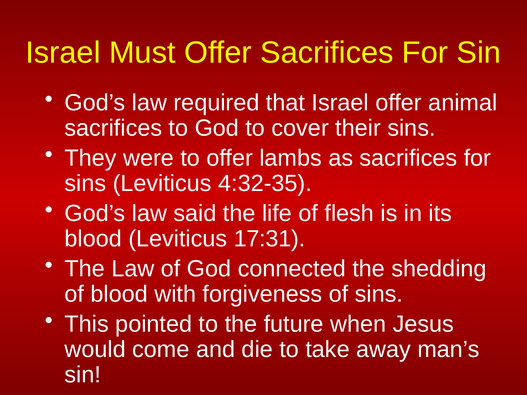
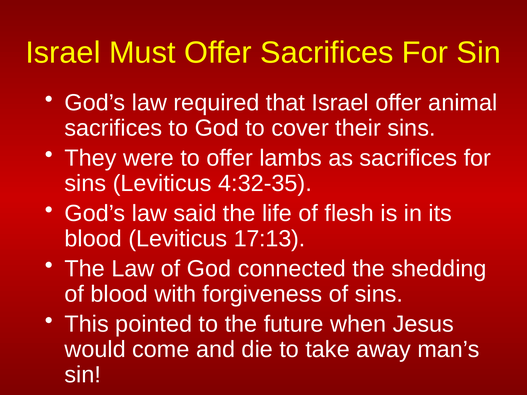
17:31: 17:31 -> 17:13 (269, 239)
